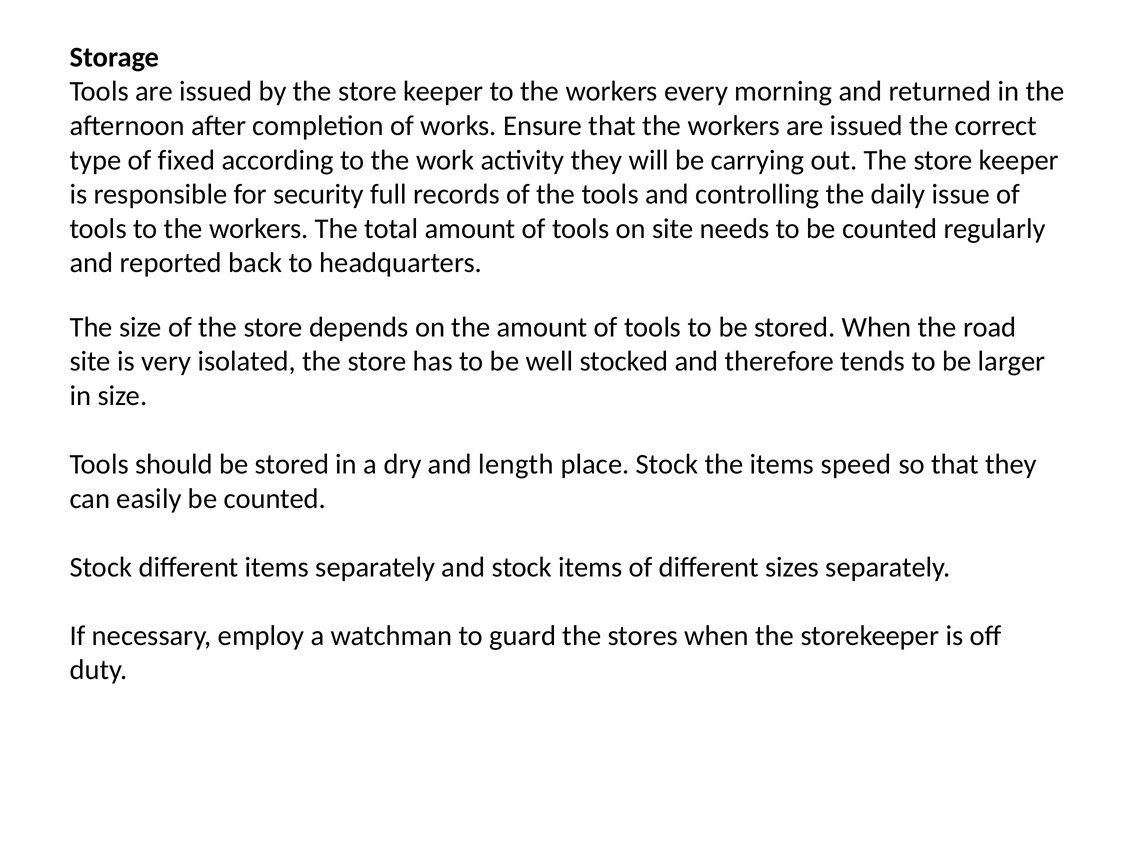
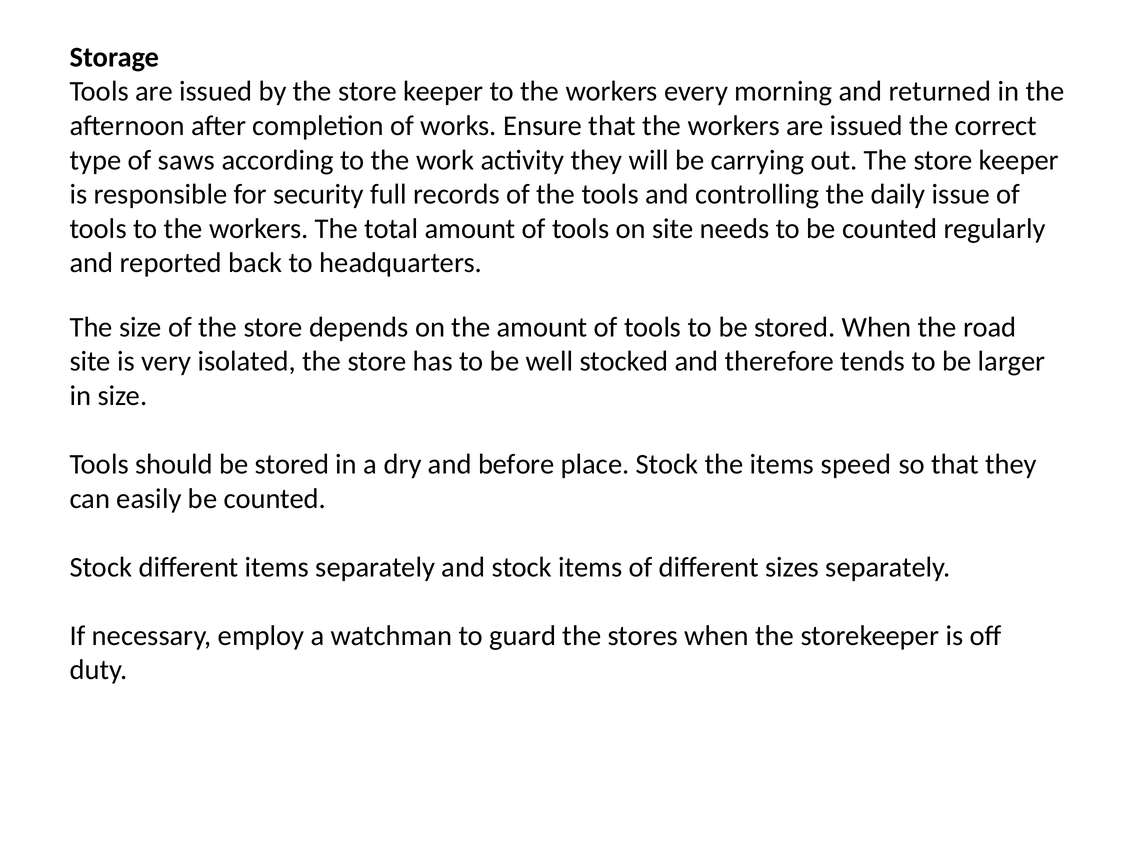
fixed: fixed -> saws (186, 160)
length: length -> before (516, 465)
